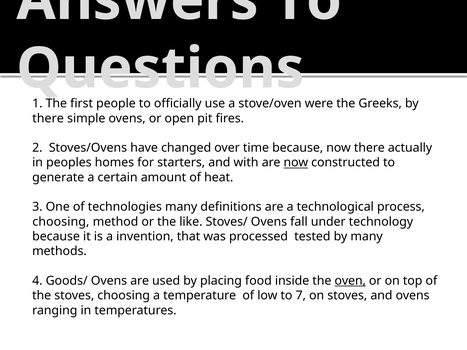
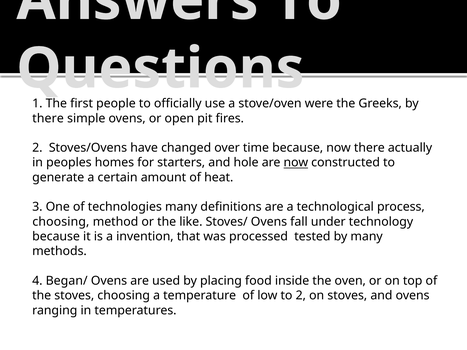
with: with -> hole (246, 163)
Goods/: Goods/ -> Began/ (67, 281)
oven underline: present -> none (350, 281)
to 7: 7 -> 2 (301, 296)
